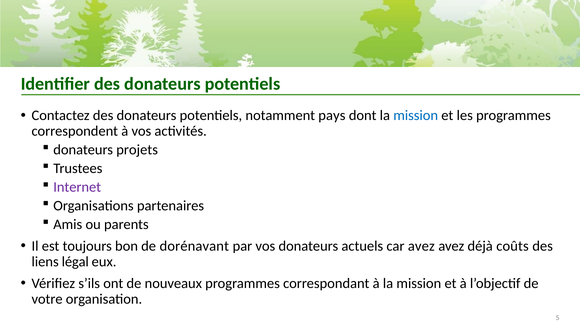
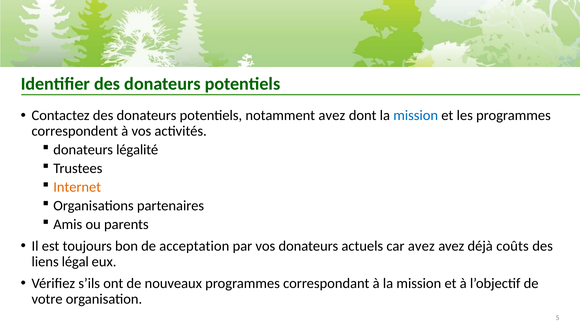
notamment pays: pays -> avez (332, 116)
projets: projets -> légalité (137, 150)
Internet colour: purple -> orange (77, 187)
dorénavant: dorénavant -> acceptation (194, 246)
